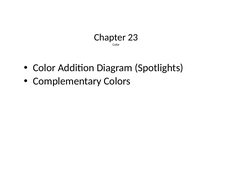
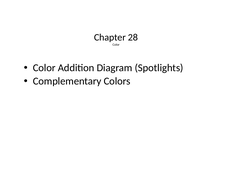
23: 23 -> 28 (133, 37)
